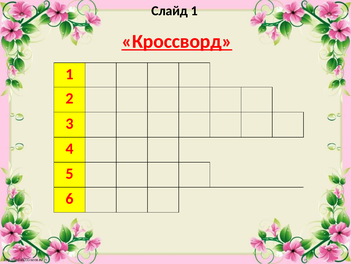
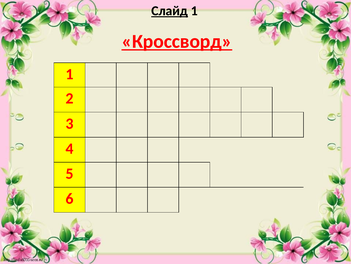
Слайд underline: none -> present (170, 11)
